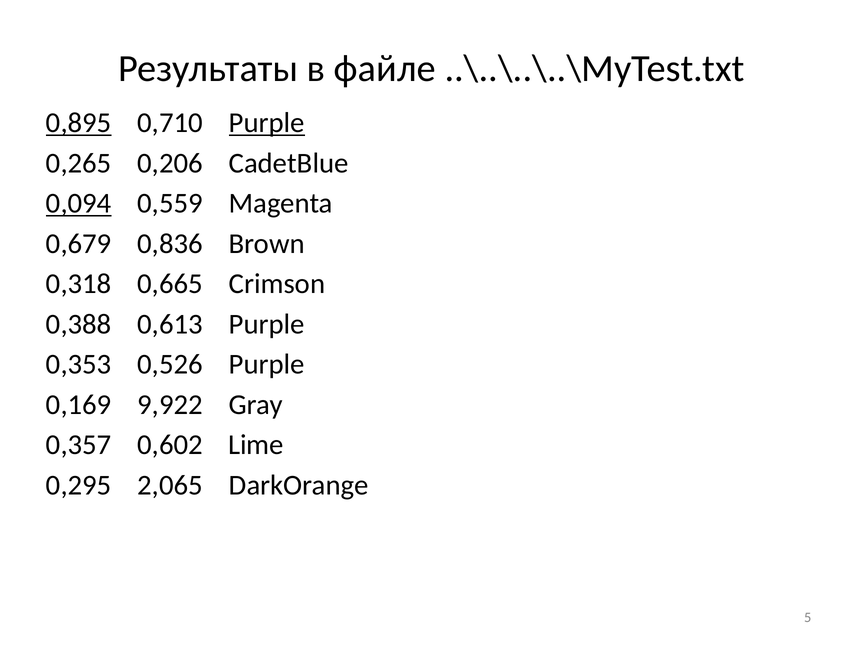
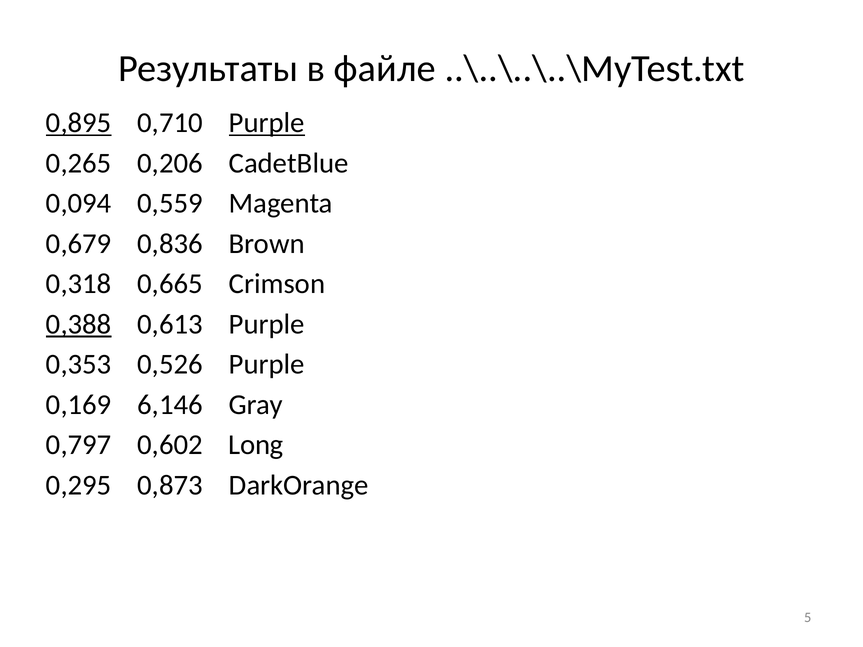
0,094 underline: present -> none (79, 203)
0,388 underline: none -> present (79, 324)
9,922: 9,922 -> 6,146 (170, 405)
0,357: 0,357 -> 0,797 (79, 445)
Lime: Lime -> Long (256, 445)
2,065: 2,065 -> 0,873 (170, 485)
